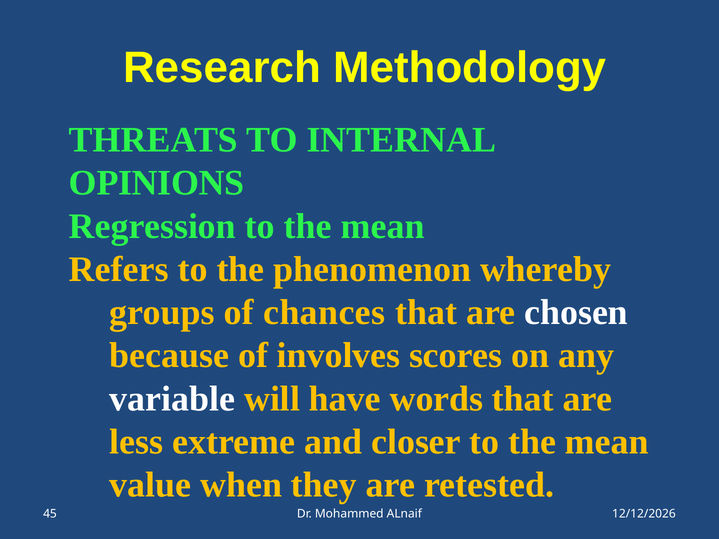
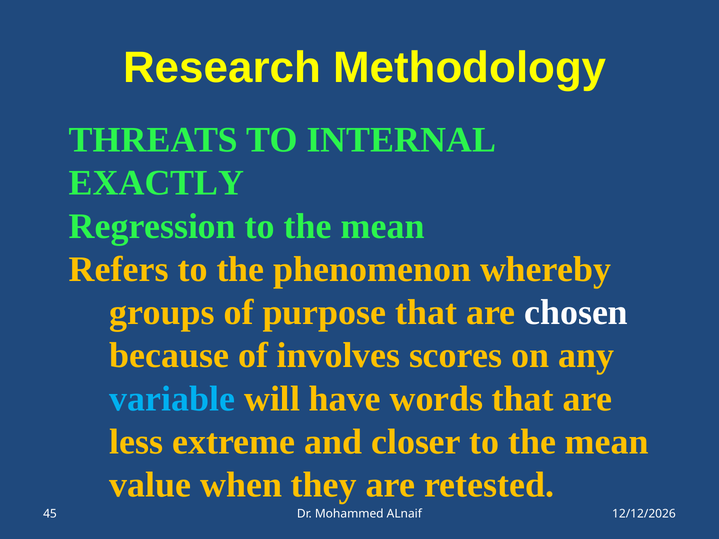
OPINIONS: OPINIONS -> EXACTLY (157, 183)
chances: chances -> purpose (324, 313)
variable colour: white -> light blue (172, 399)
